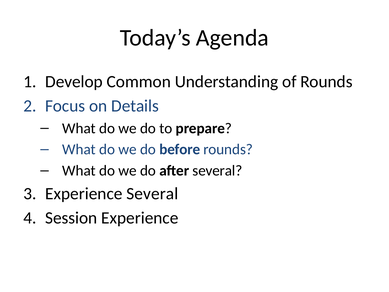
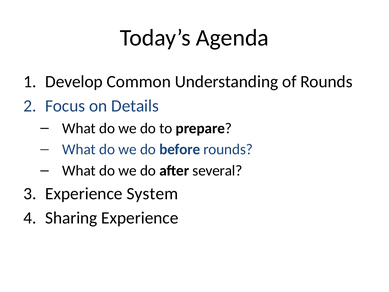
Experience Several: Several -> System (152, 194)
Session: Session -> Sharing (71, 218)
